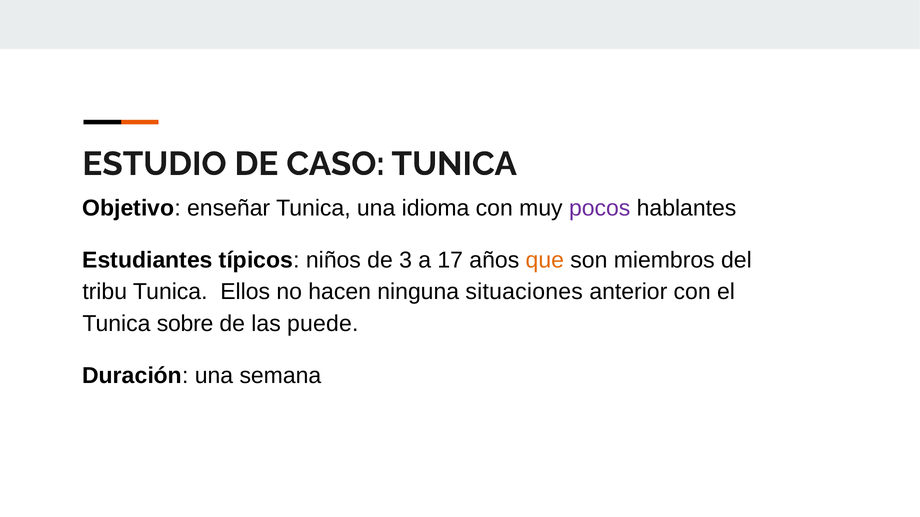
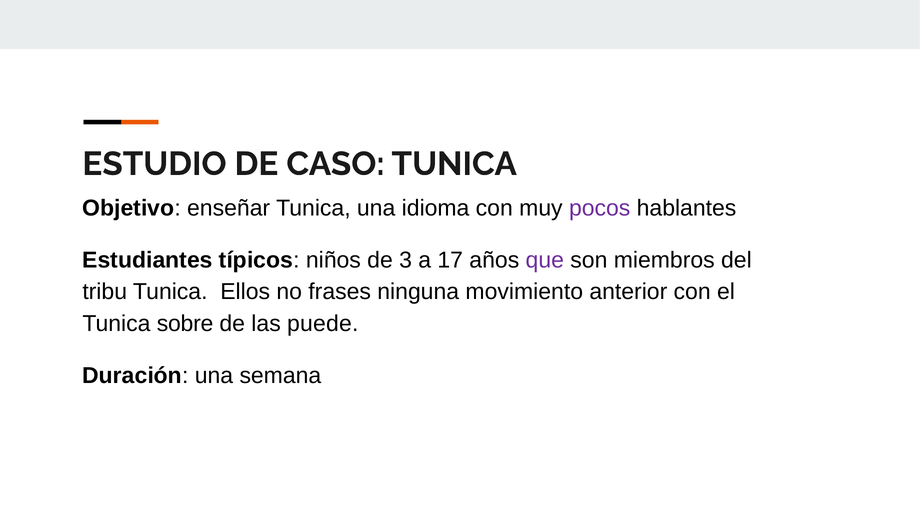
que colour: orange -> purple (545, 260)
hacen: hacen -> frases (340, 292)
situaciones: situaciones -> movimiento (524, 292)
